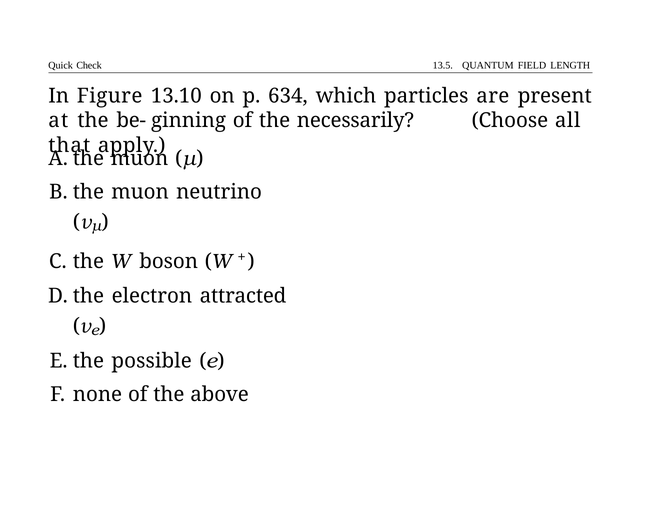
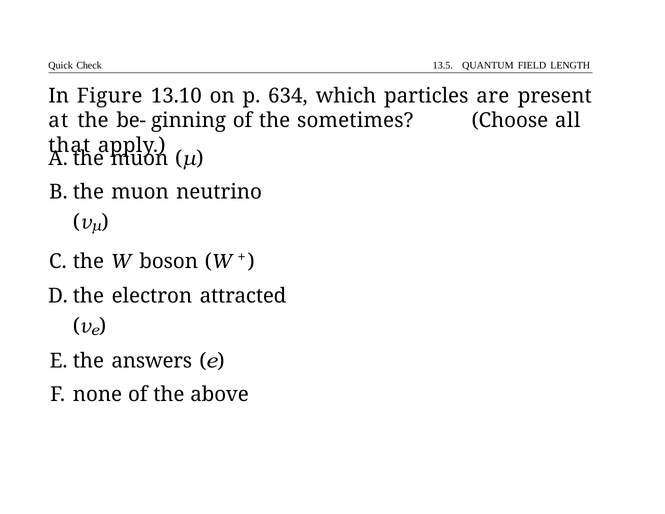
necessarily: necessarily -> sometimes (355, 121)
possible: possible -> answers (152, 361)
